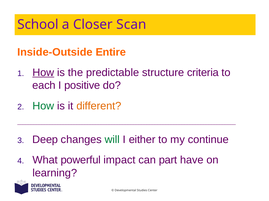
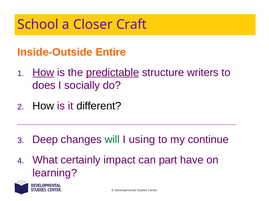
Scan: Scan -> Craft (132, 25)
predictable underline: none -> present (113, 73)
criteria: criteria -> writers (203, 73)
each: each -> does (44, 86)
positive: positive -> socially (82, 86)
How colour: green -> black (43, 106)
different colour: orange -> black (99, 106)
either: either -> using (142, 140)
powerful: powerful -> certainly (81, 161)
